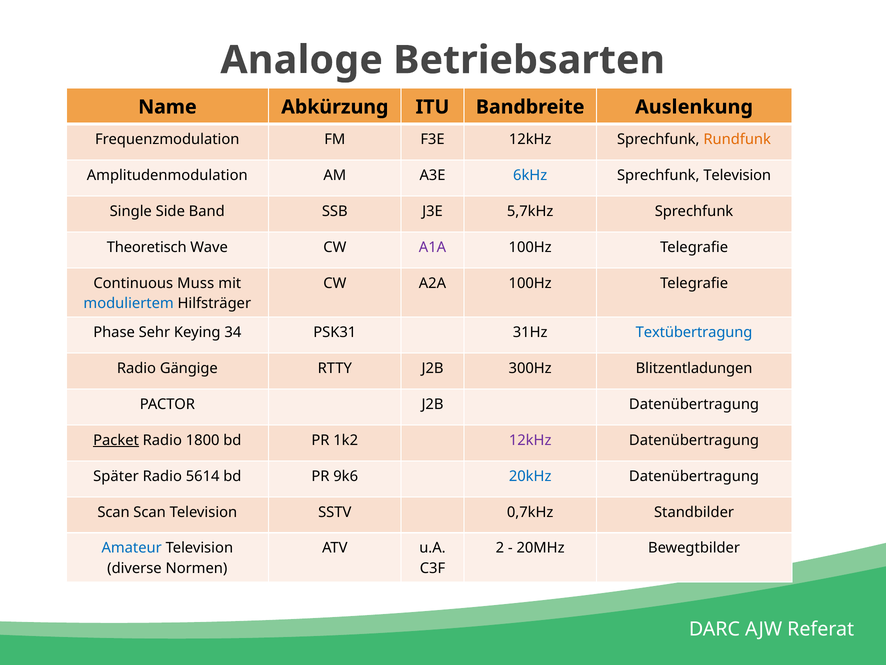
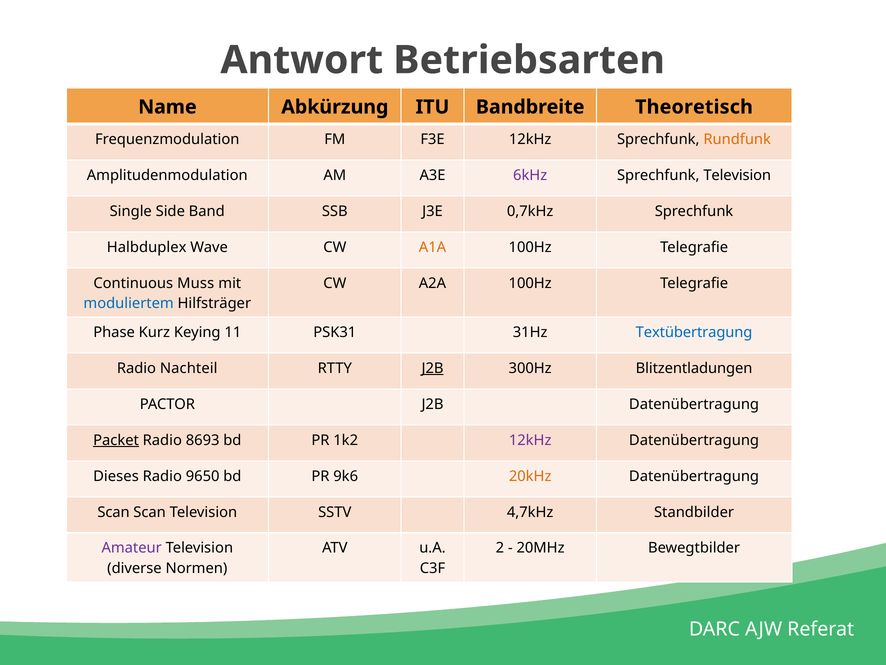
Analoge: Analoge -> Antwort (302, 60)
Auslenkung: Auslenkung -> Theoretisch (694, 107)
6kHz colour: blue -> purple (530, 175)
5,7kHz: 5,7kHz -> 0,7kHz (530, 211)
Theoretisch: Theoretisch -> Halbduplex (147, 247)
A1A colour: purple -> orange (433, 247)
Sehr: Sehr -> Kurz (154, 332)
34: 34 -> 11 (233, 332)
Gängige: Gängige -> Nachteil (189, 368)
J2B underline: none -> present (433, 368)
1800: 1800 -> 8693 (203, 440)
Später: Später -> Dieses (116, 476)
5614: 5614 -> 9650 (203, 476)
20kHz colour: blue -> orange (530, 476)
0,7kHz: 0,7kHz -> 4,7kHz (530, 512)
Amateur colour: blue -> purple (132, 548)
